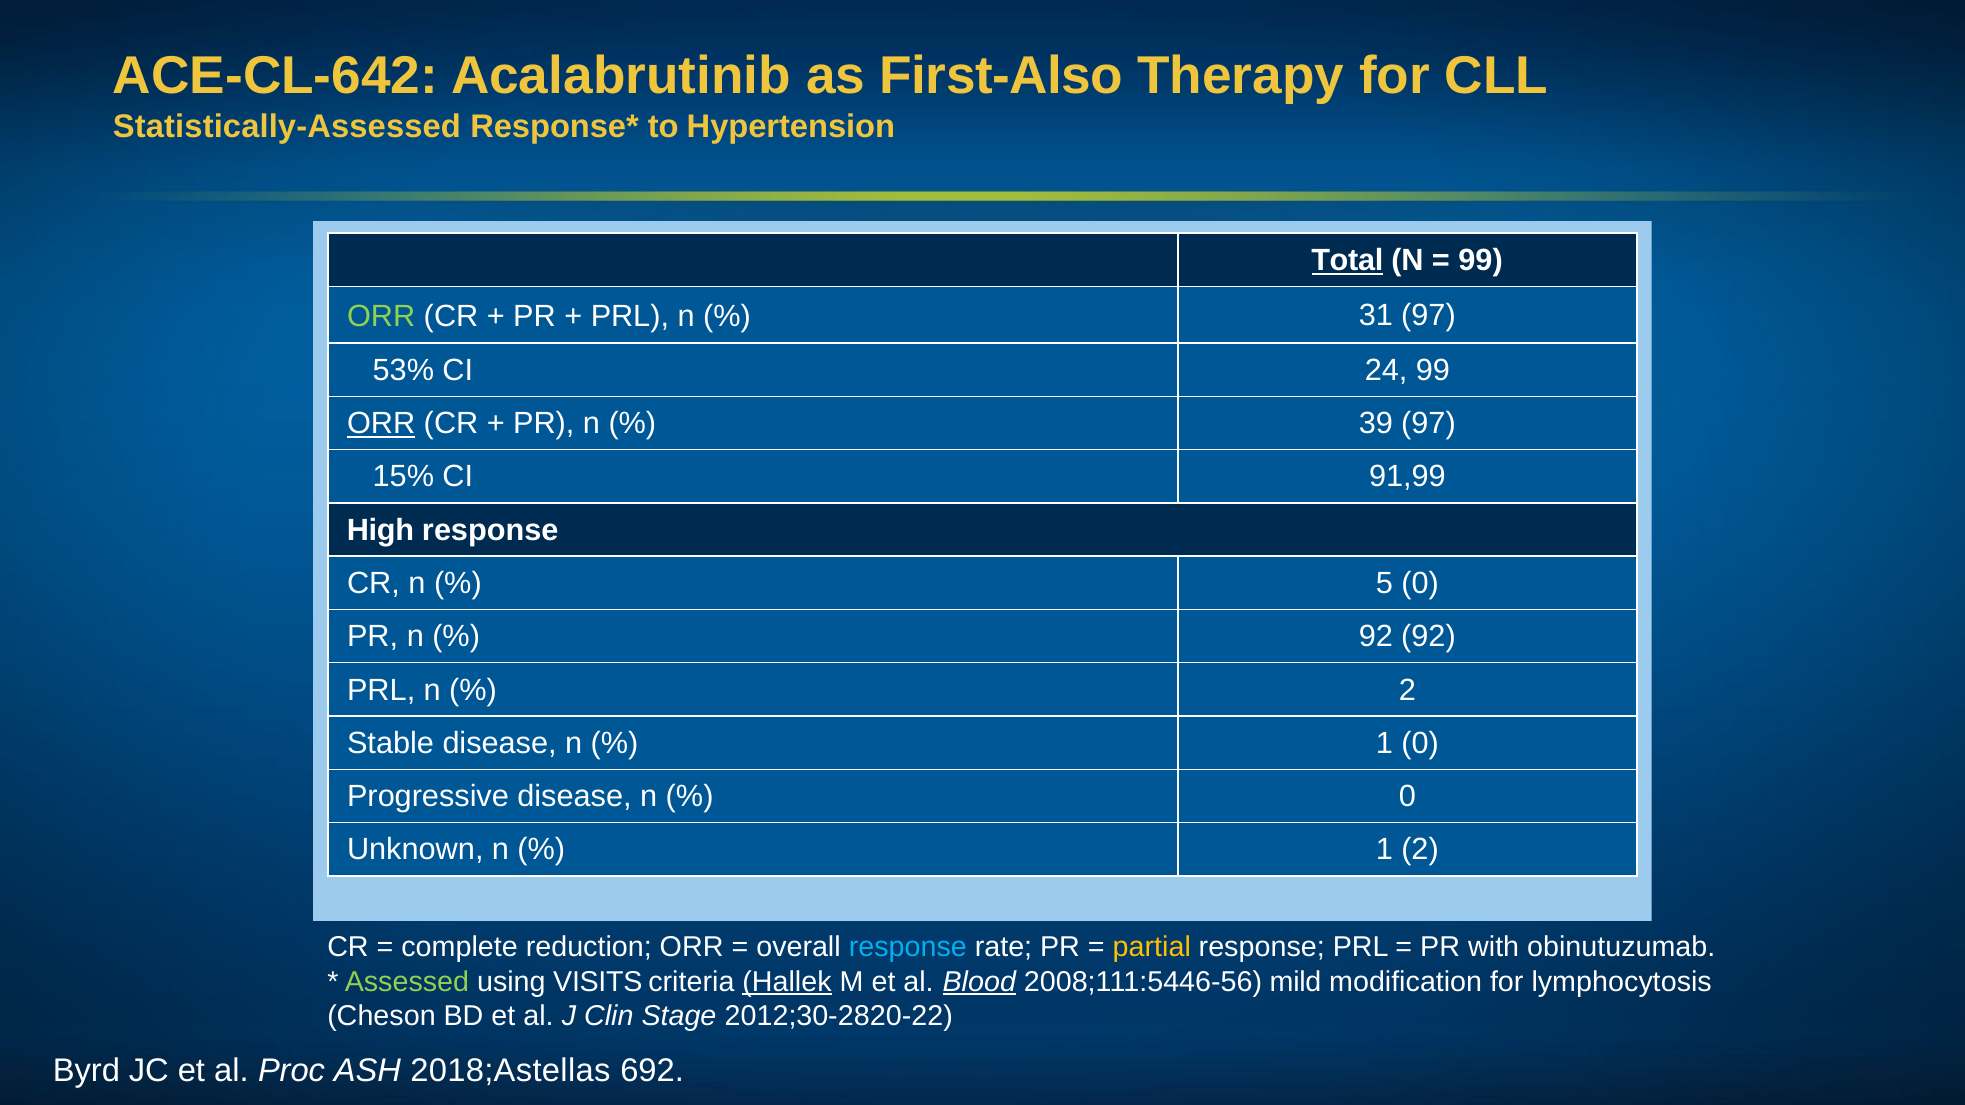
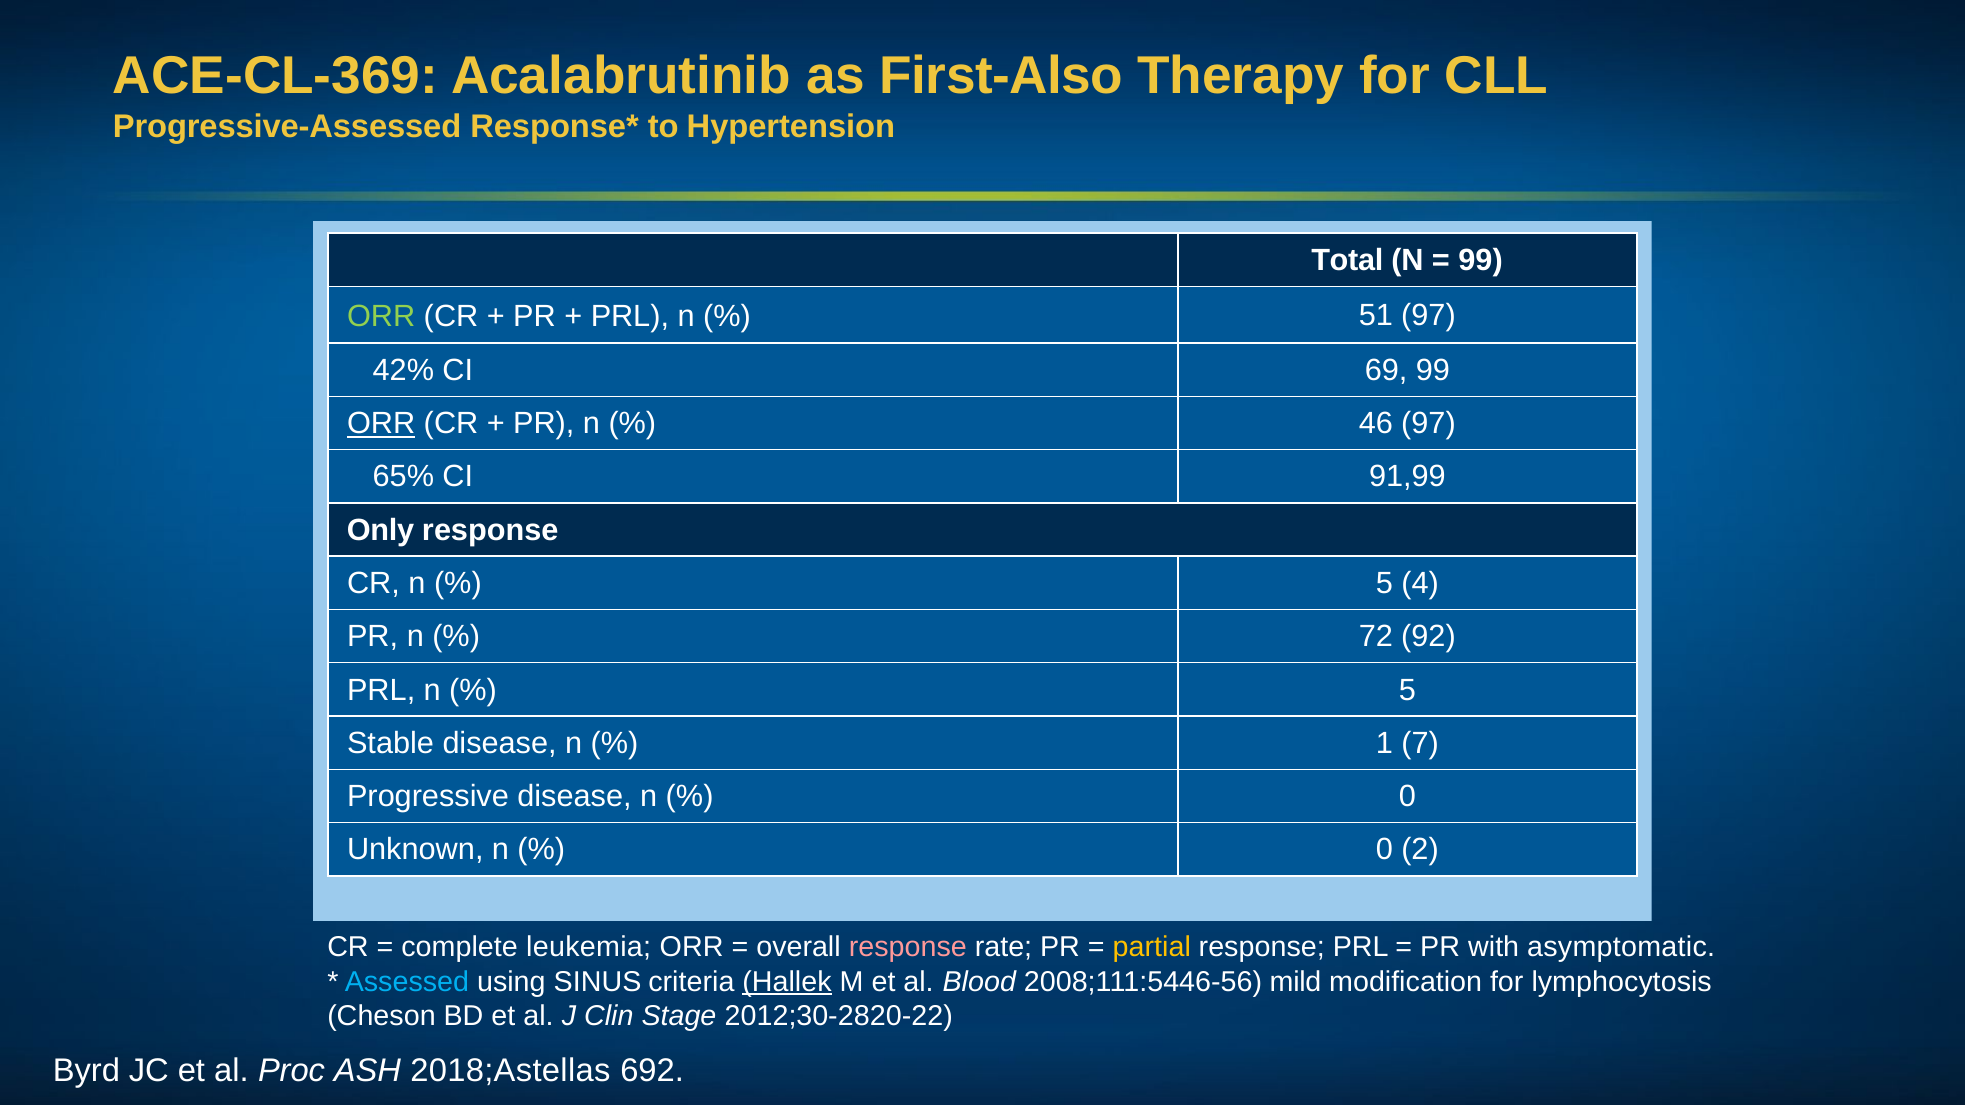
ACE-CL-642: ACE-CL-642 -> ACE-CL-369 (276, 76)
Statistically-Assessed: Statistically-Assessed -> Progressive-Assessed (287, 126)
Total underline: present -> none (1347, 260)
31: 31 -> 51 (1376, 315)
53%: 53% -> 42% (403, 370)
24: 24 -> 69 (1386, 370)
39: 39 -> 46 (1376, 424)
15%: 15% -> 65% (403, 477)
High: High -> Only (380, 530)
5 0: 0 -> 4 (1420, 583)
92: 92 -> 72 (1376, 637)
2: 2 -> 5 (1407, 690)
1 0: 0 -> 7 (1420, 743)
1: 1 -> 0 (1384, 850)
reduction: reduction -> leukemia (589, 948)
response colour: light blue -> pink (908, 948)
obinutuzumab: obinutuzumab -> asymptomatic (1621, 948)
Assessed colour: light green -> light blue (407, 982)
VISITS: VISITS -> SINUS (598, 982)
Blood underline: present -> none (979, 982)
